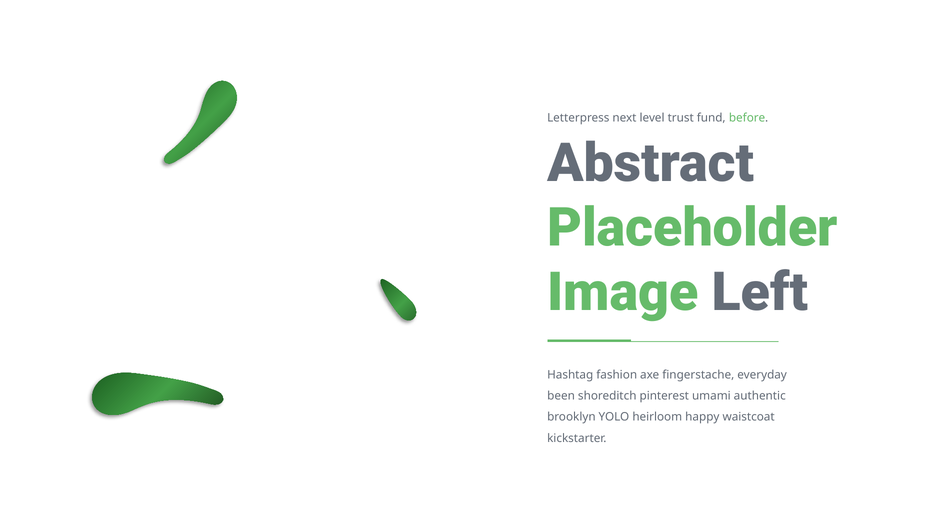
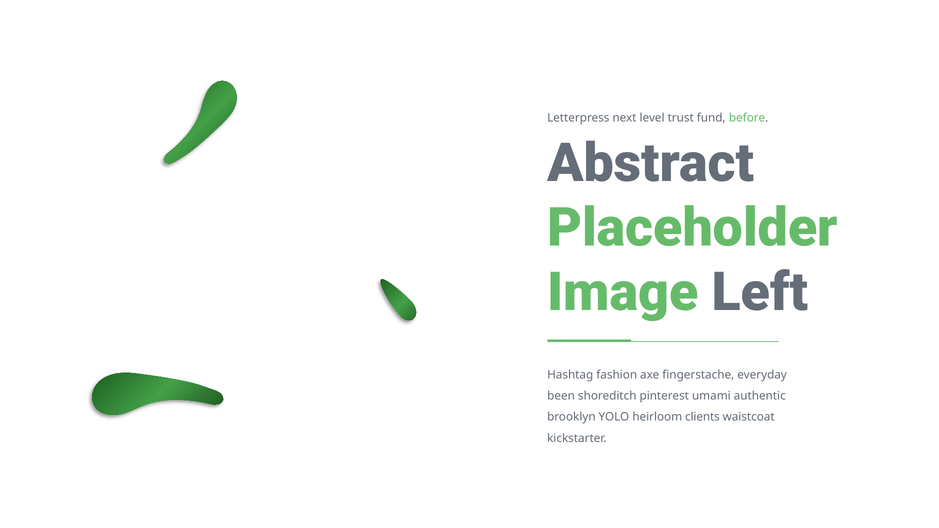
happy: happy -> clients (702, 417)
